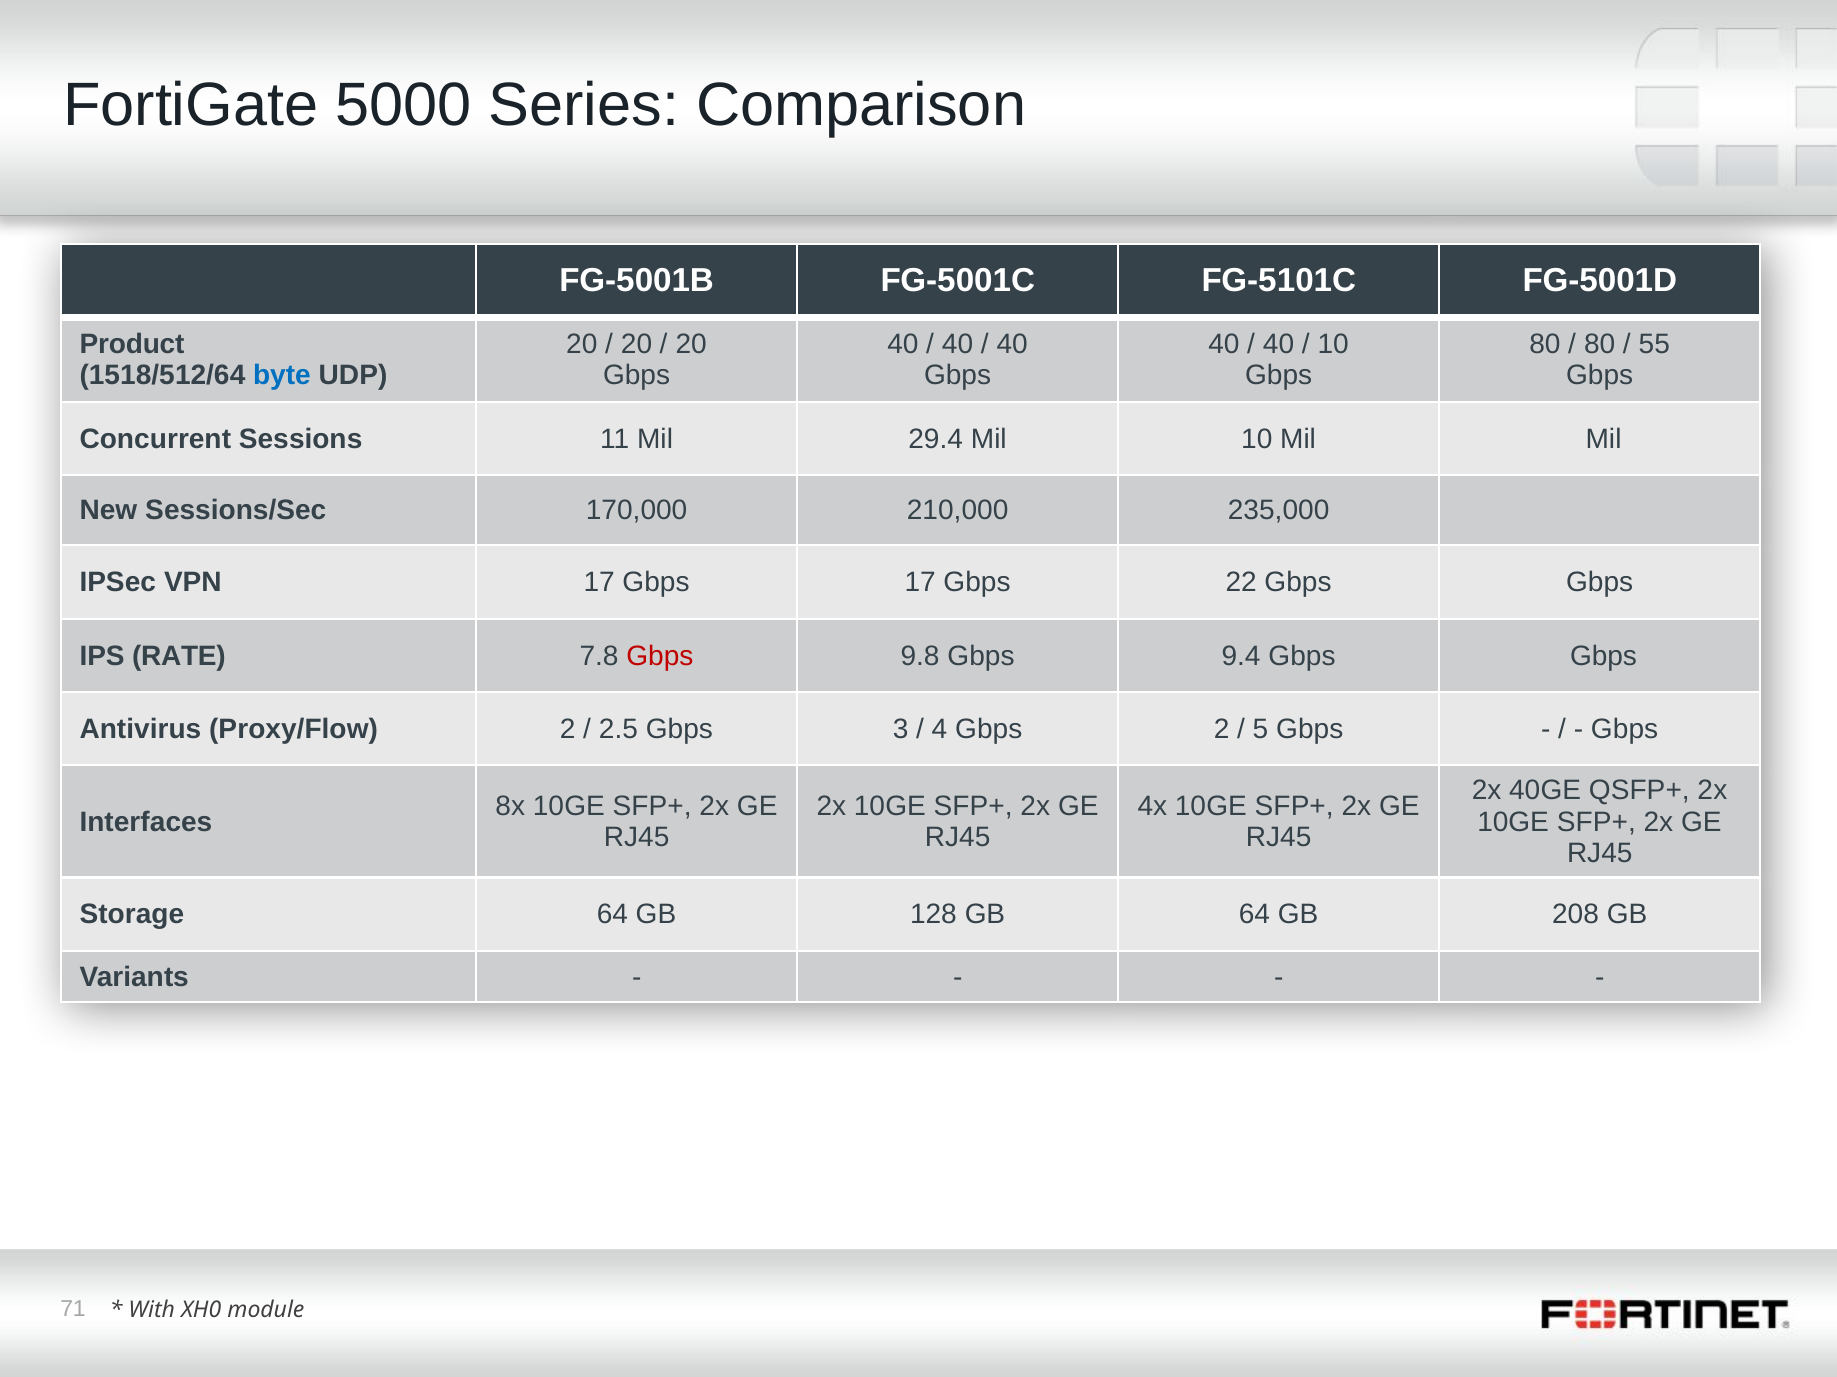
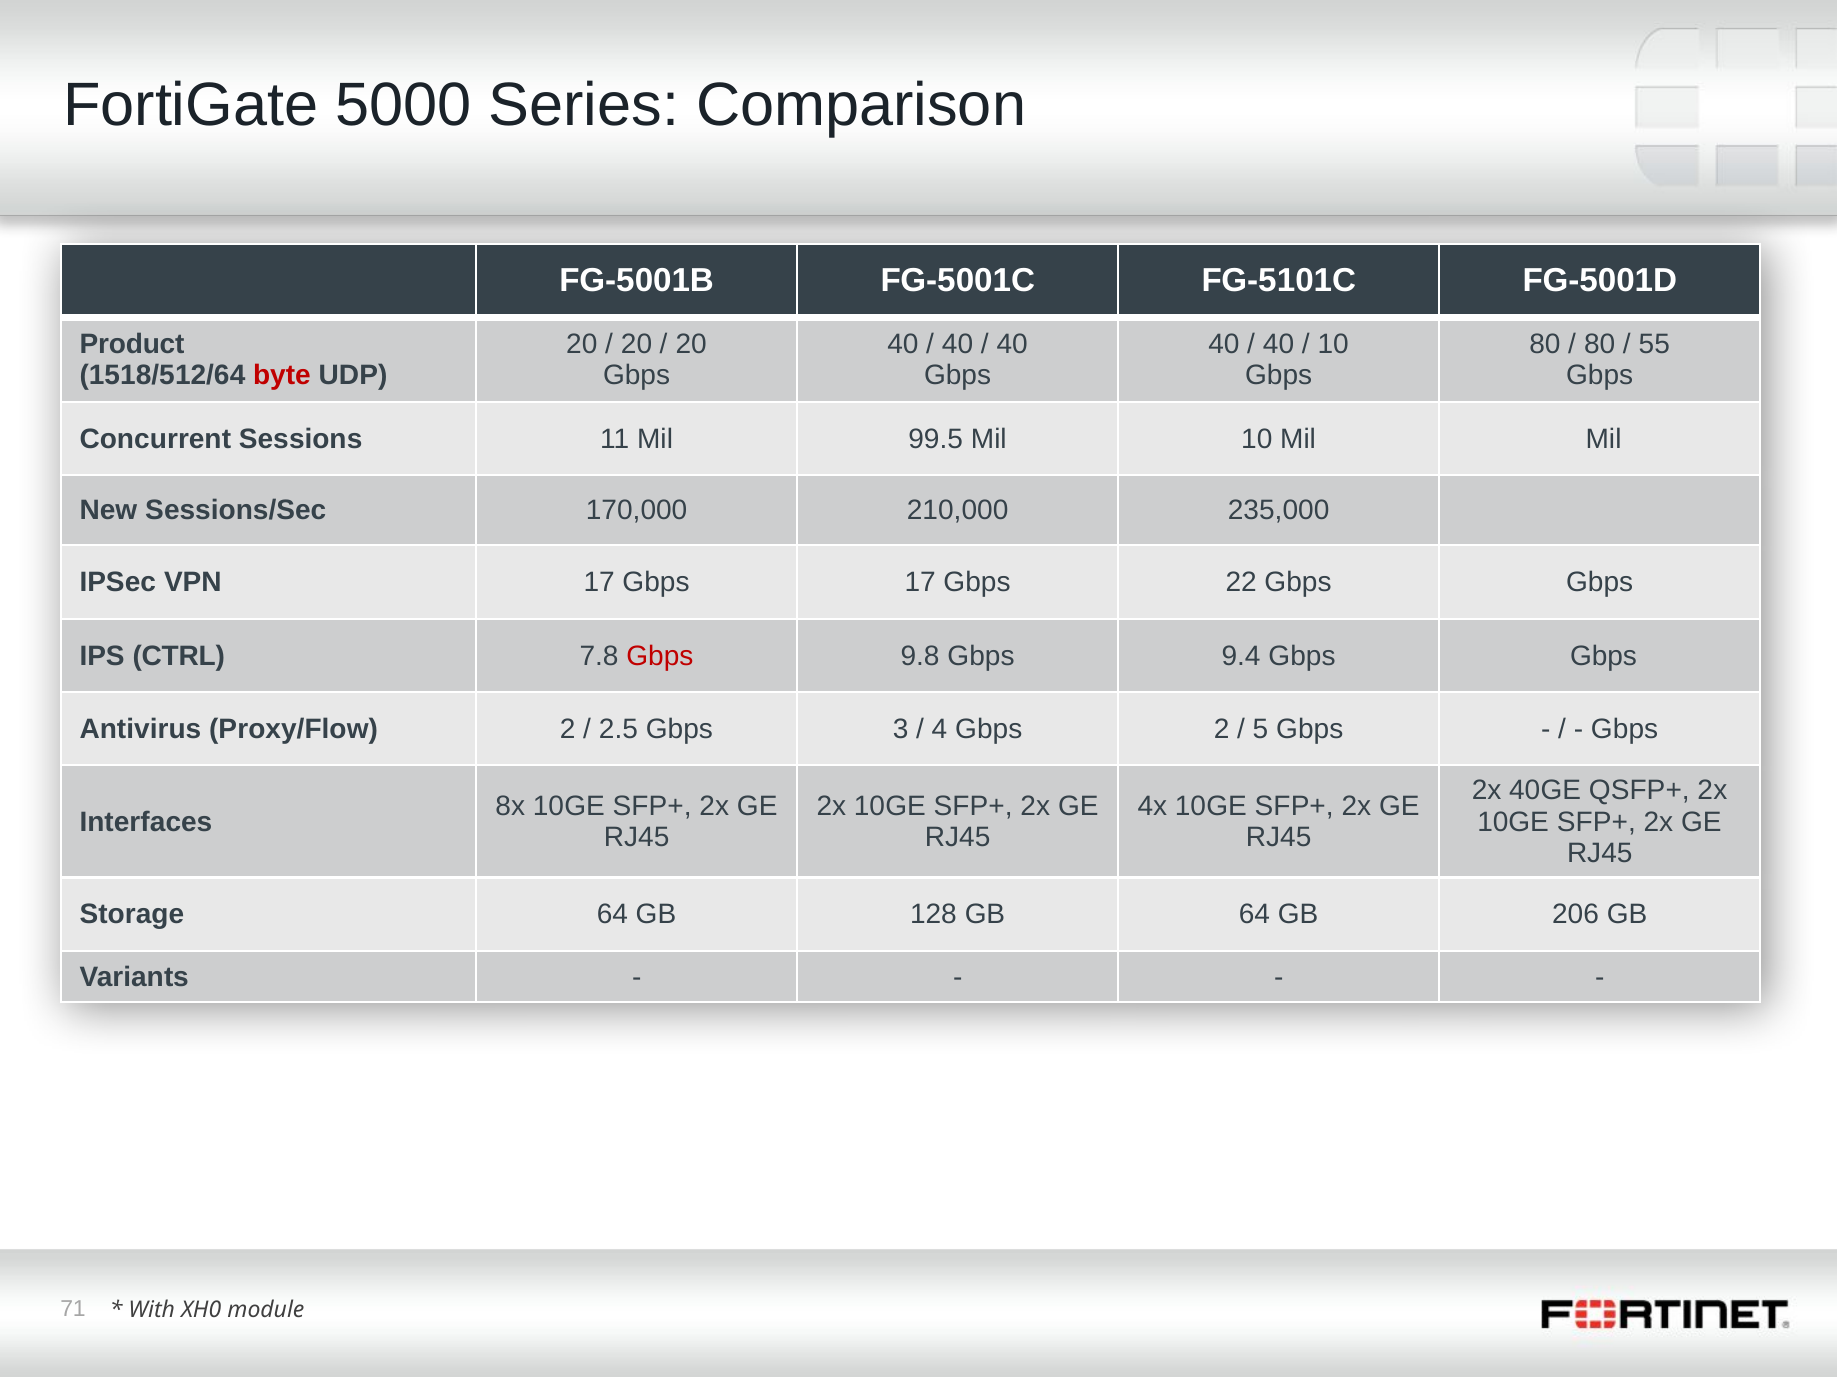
byte colour: blue -> red (282, 376)
29.4: 29.4 -> 99.5 (936, 439)
RATE: RATE -> CTRL (179, 656)
208: 208 -> 206 (1576, 915)
